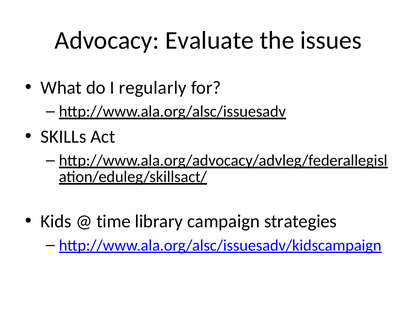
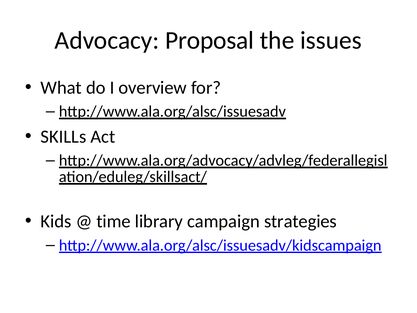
Evaluate: Evaluate -> Proposal (210, 40)
regularly: regularly -> overview (153, 87)
